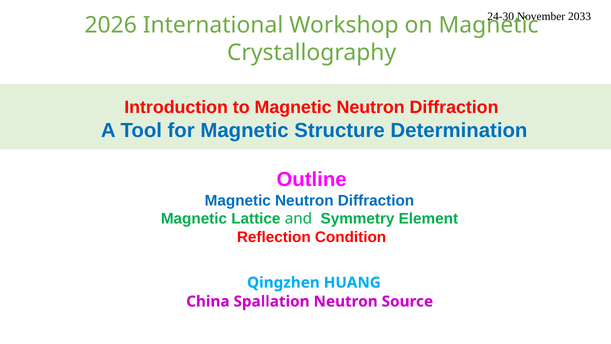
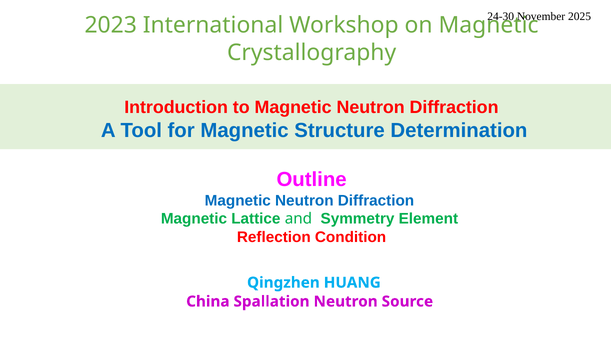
2033: 2033 -> 2025 (580, 17)
2026: 2026 -> 2023 (111, 25)
